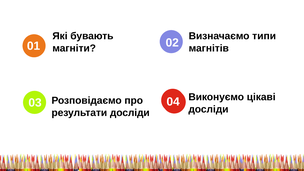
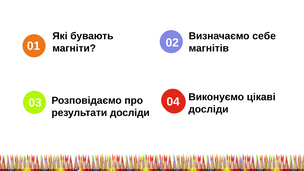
типи: типи -> себе (264, 36)
